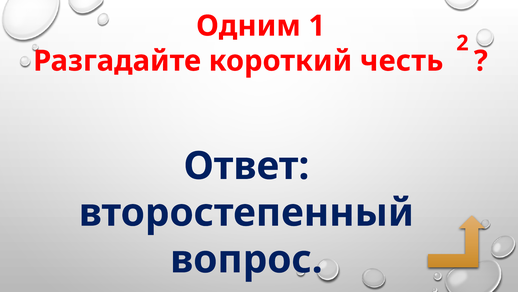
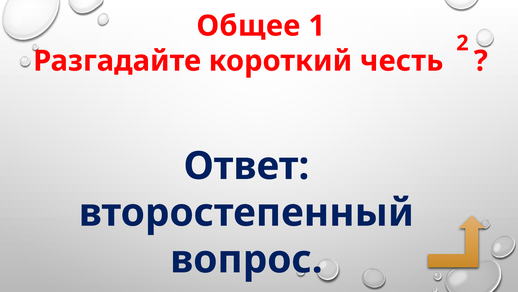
Одним: Одним -> Общее (248, 26)
